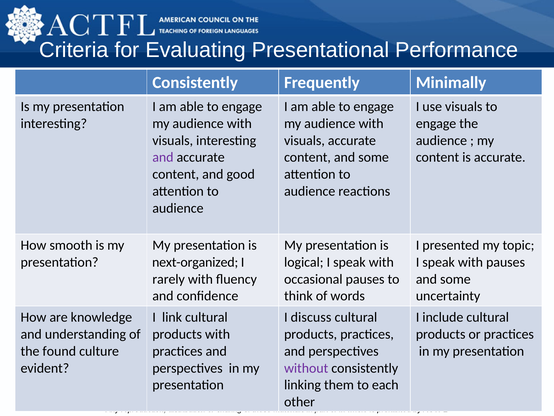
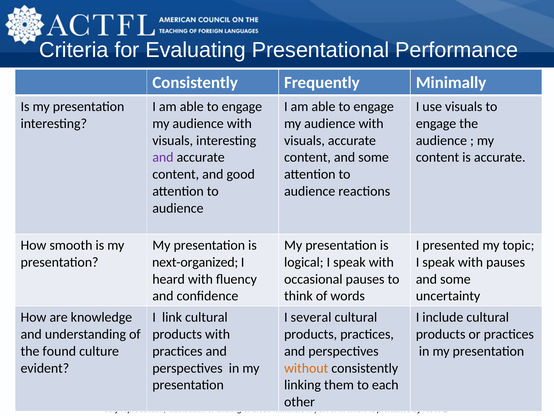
rarely: rarely -> heard (169, 279)
discuss: discuss -> several (311, 317)
without colour: purple -> orange (306, 368)
